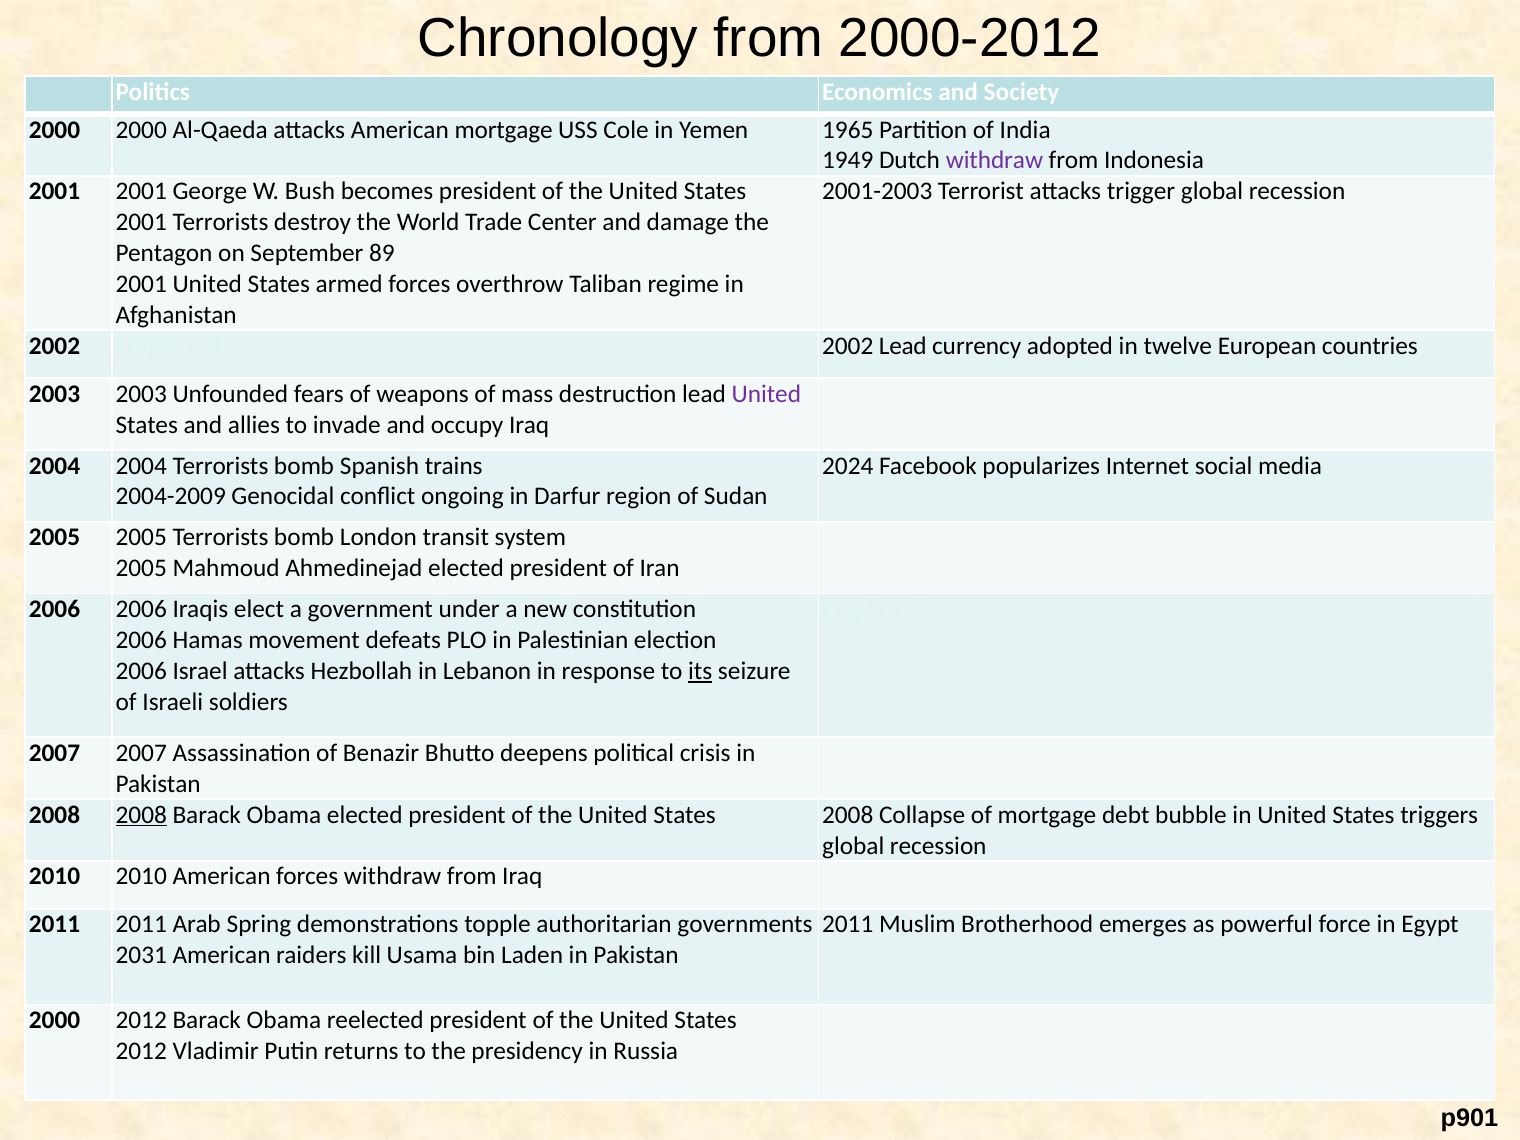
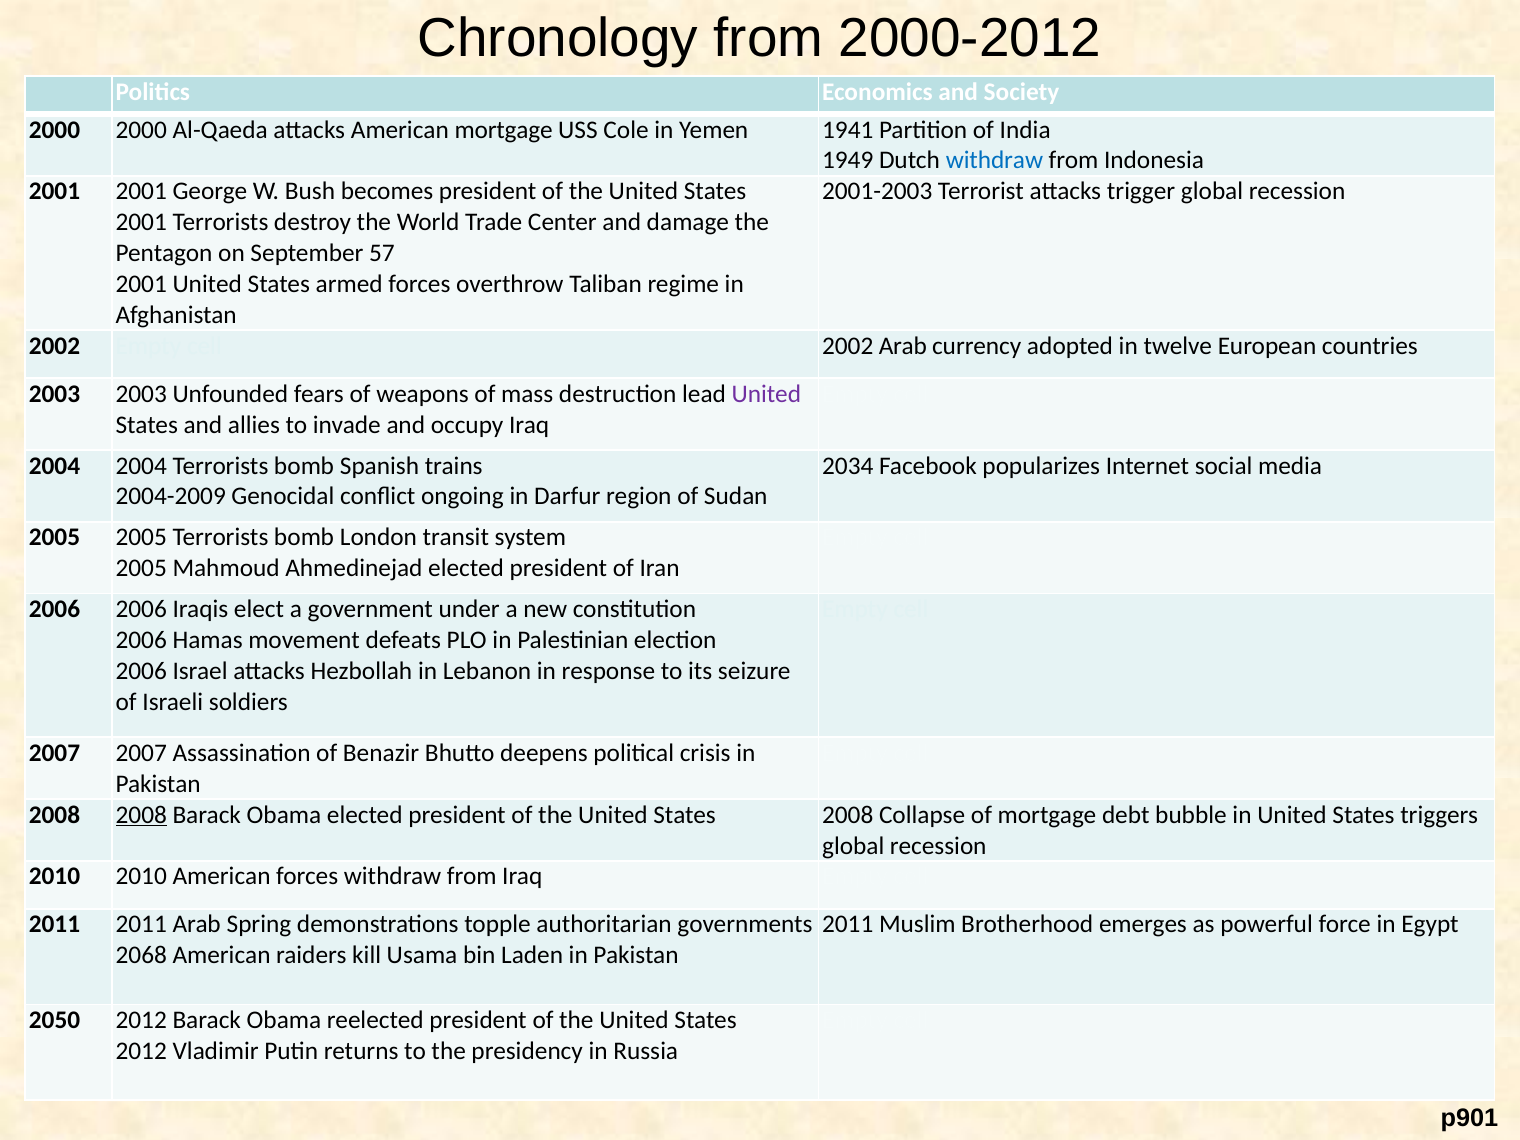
1965: 1965 -> 1941 (848, 130)
withdraw colour: purple -> blue (994, 161)
89: 89 -> 57 (382, 253)
2002 Lead: Lead -> Arab (903, 346)
2024: 2024 -> 2034 (848, 466)
its underline: present -> none (700, 671)
2031: 2031 -> 2068 (141, 955)
2000: 2000 -> 2050 (55, 1020)
